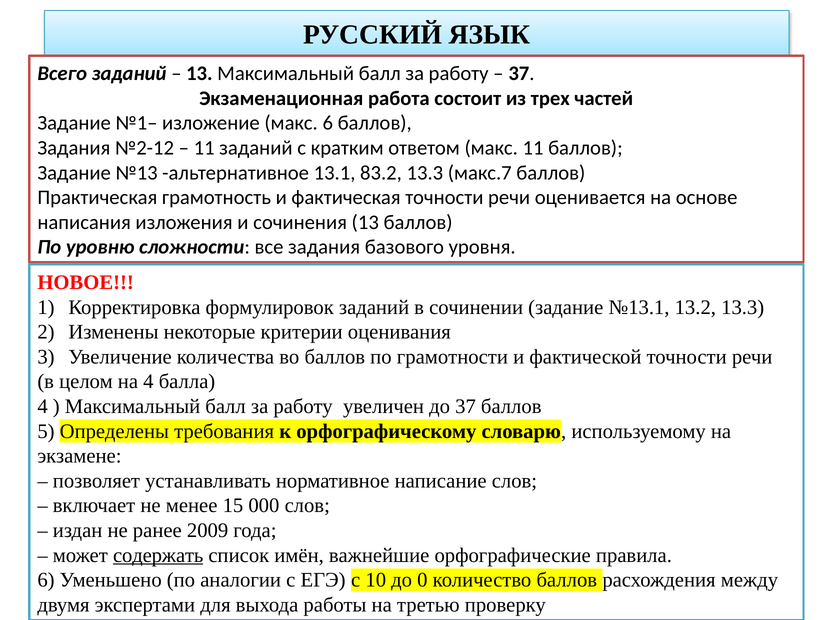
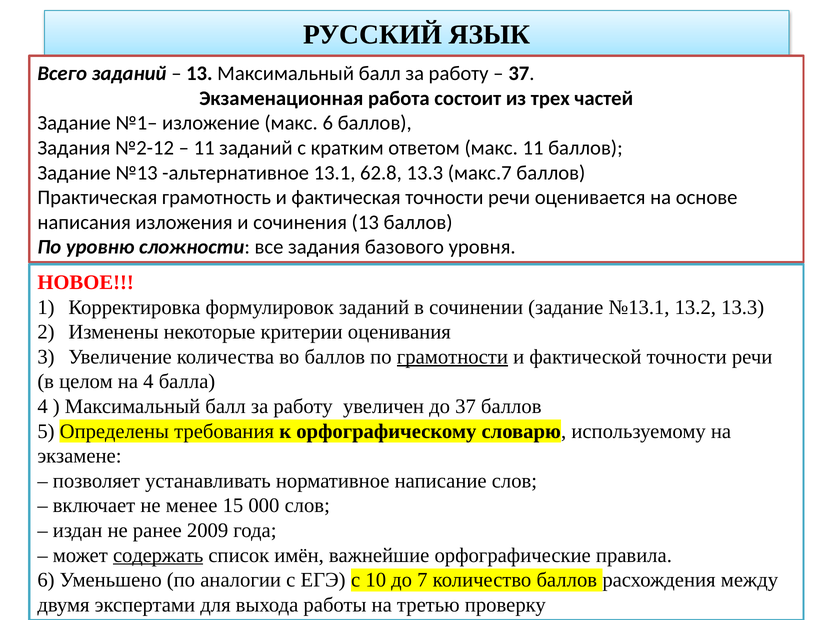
83.2: 83.2 -> 62.8 (381, 173)
грамотности underline: none -> present (452, 357)
0: 0 -> 7 (422, 580)
